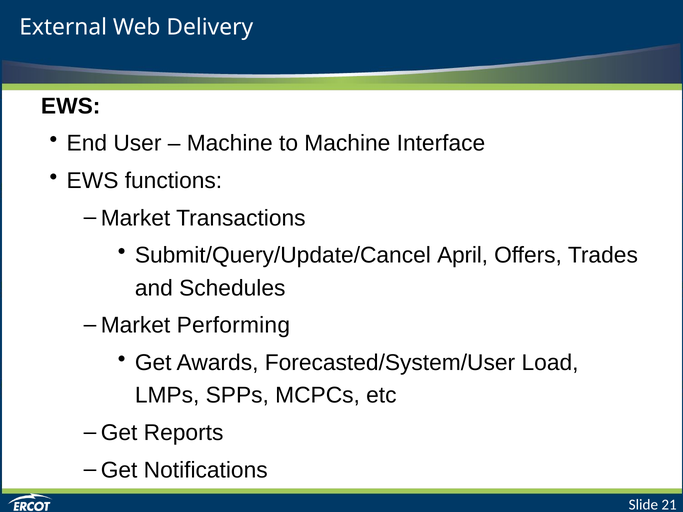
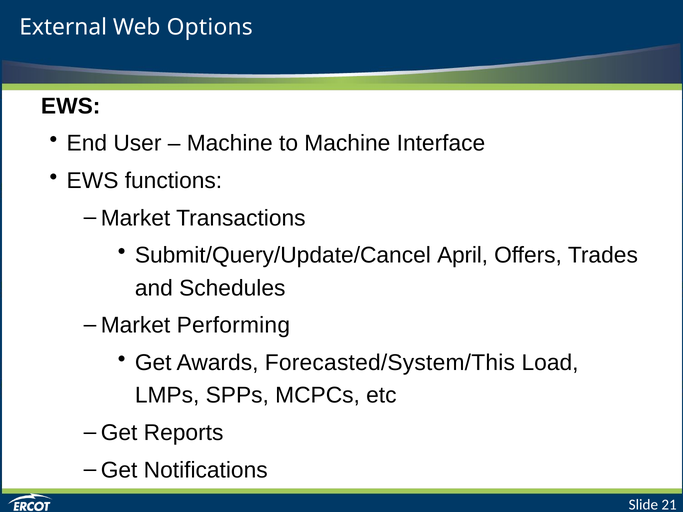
Delivery: Delivery -> Options (210, 27)
Forecasted/System/User: Forecasted/System/User -> Forecasted/System/This (390, 363)
